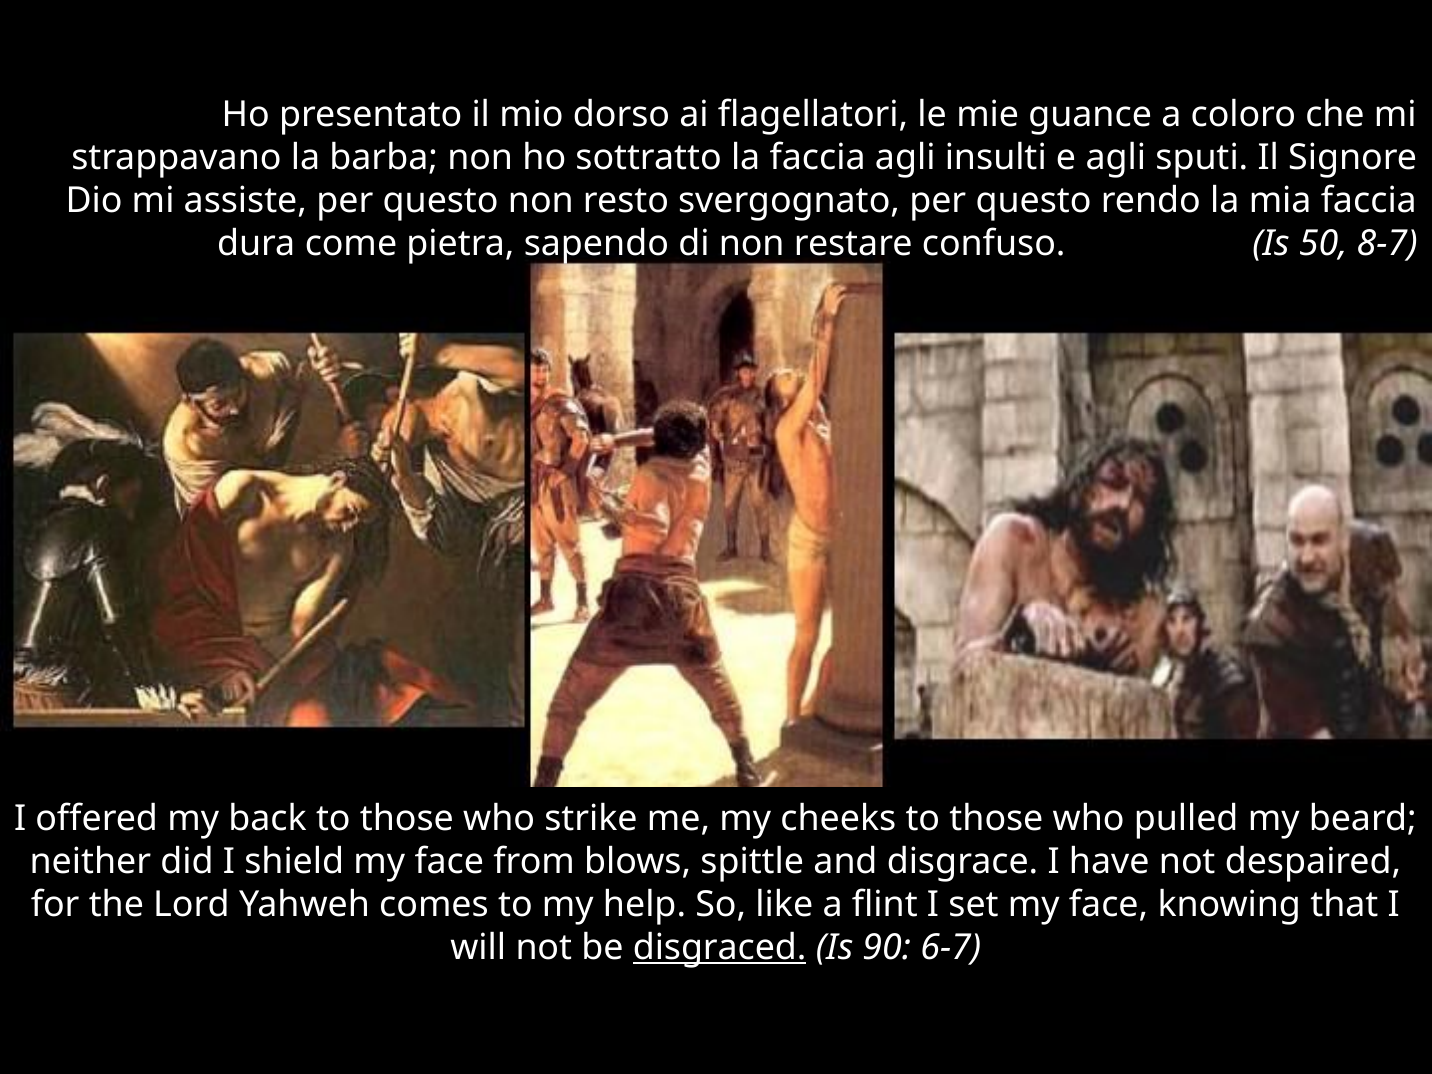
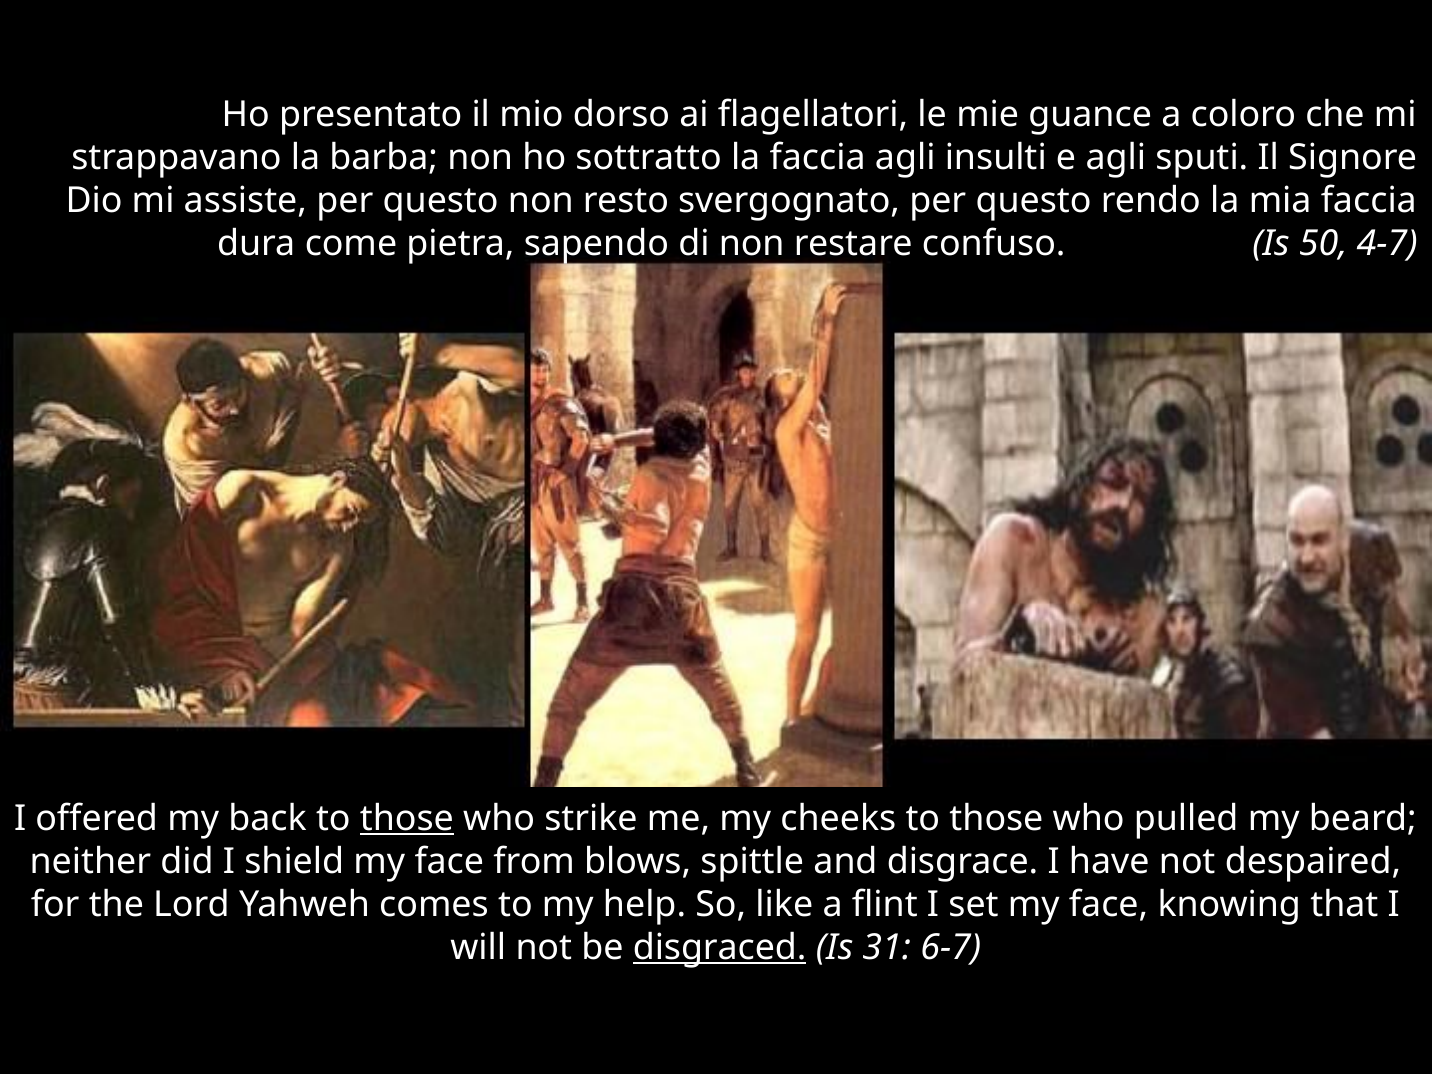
8-7: 8-7 -> 4-7 (1387, 243)
those underline: none -> present (407, 819)
90: 90 -> 31 (887, 947)
